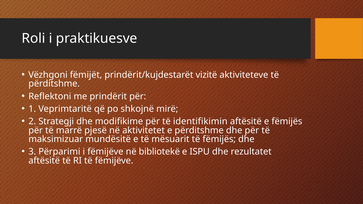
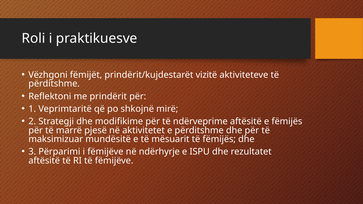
identifikimin: identifikimin -> ndërveprime (200, 122)
bibliotekë: bibliotekë -> ndërhyrje (159, 152)
